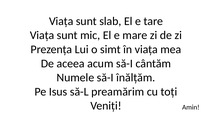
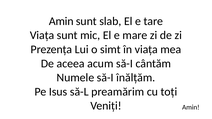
Viața: Viața -> Amin (61, 21)
